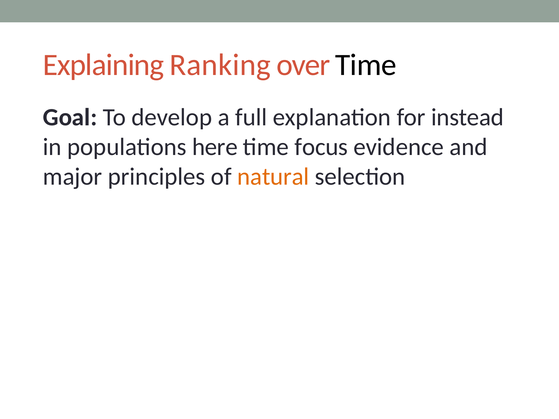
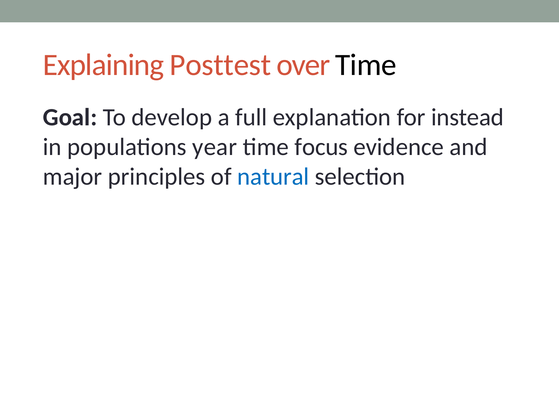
Ranking: Ranking -> Posttest (220, 65)
here: here -> year (215, 147)
natural colour: orange -> blue (273, 177)
